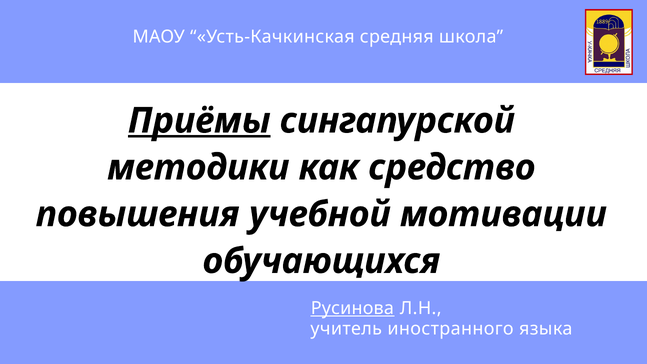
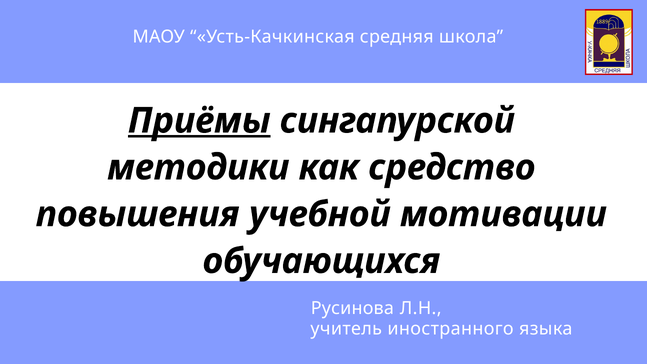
Русинова underline: present -> none (352, 308)
